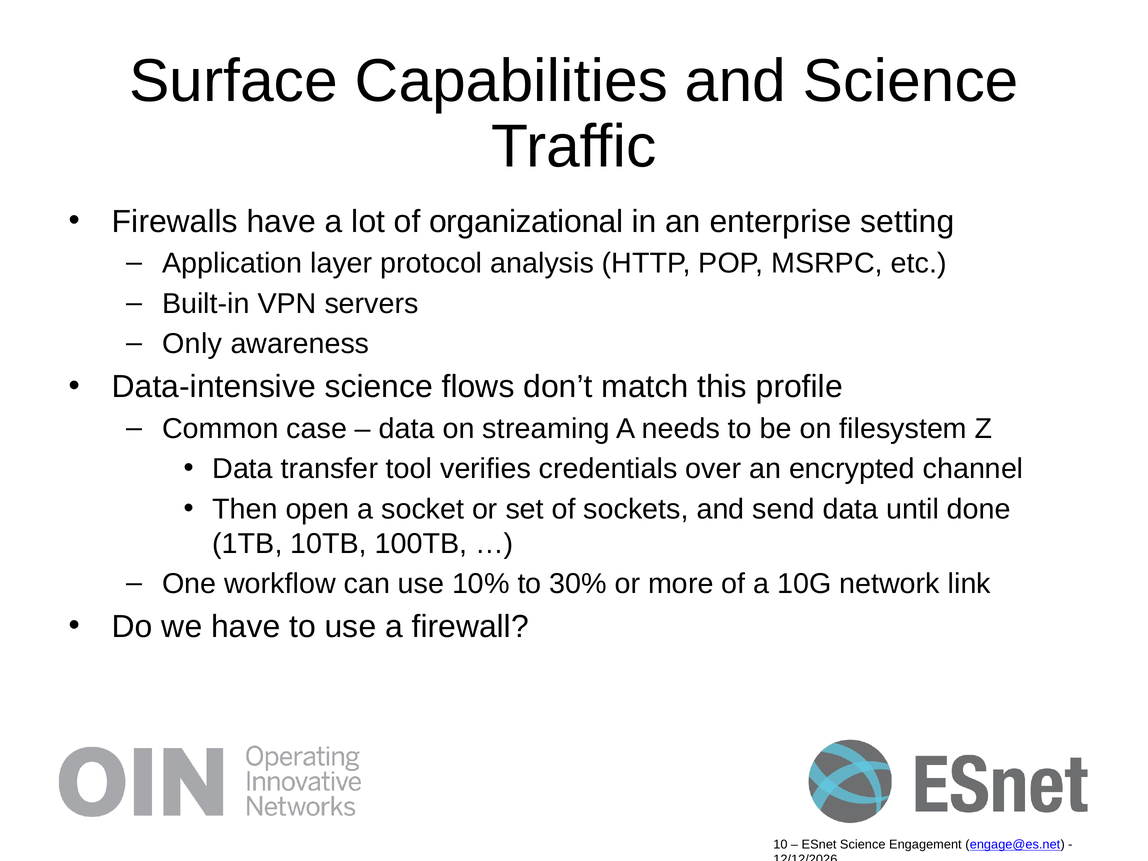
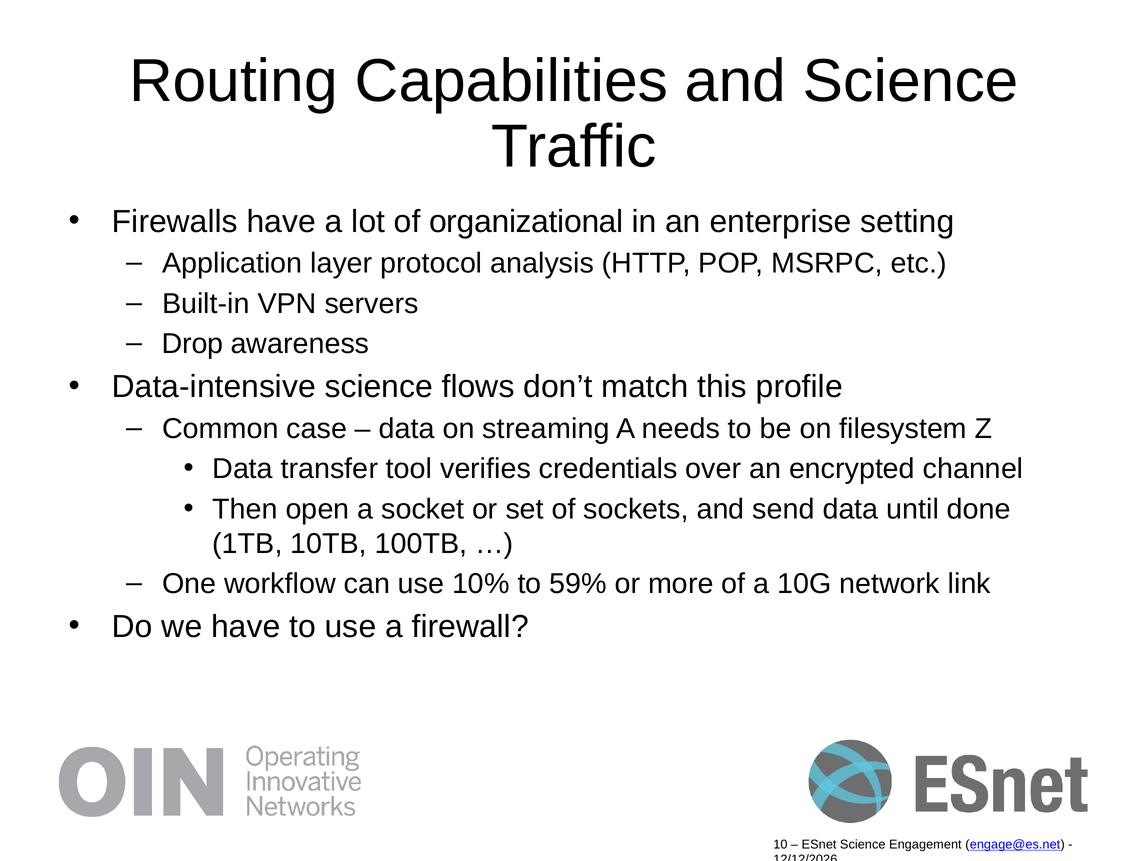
Surface: Surface -> Routing (233, 81)
Only: Only -> Drop (193, 344)
30%: 30% -> 59% (578, 584)
